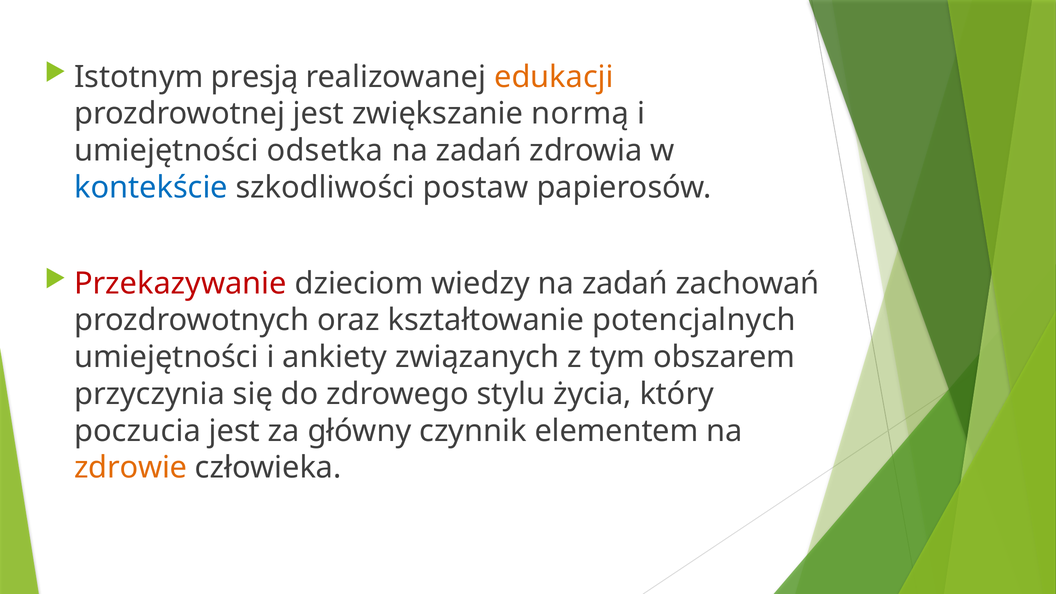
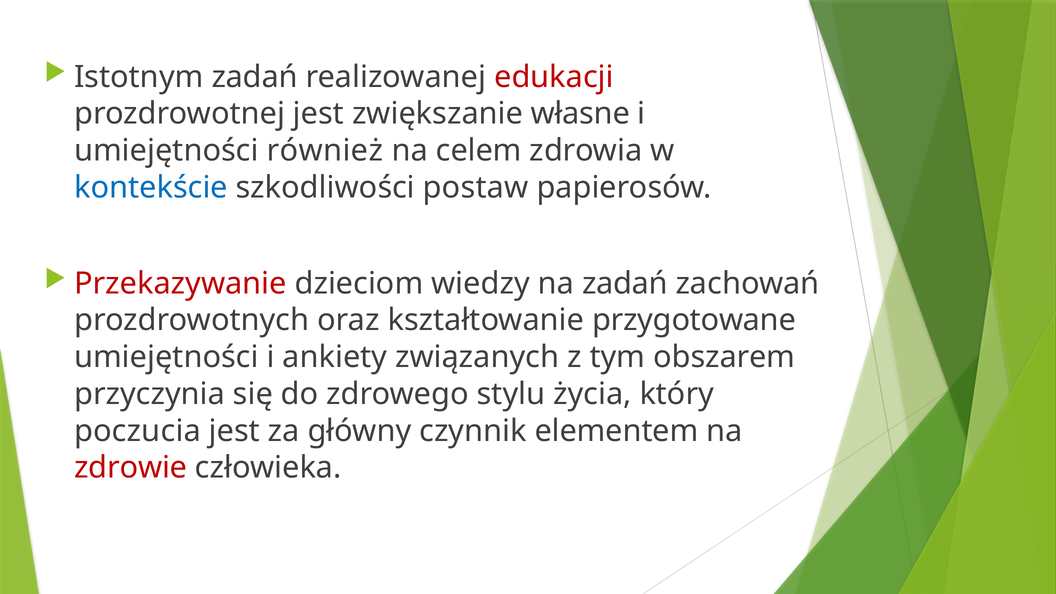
Istotnym presją: presją -> zadań (255, 77)
edukacji colour: orange -> red (554, 77)
normą: normą -> własne (580, 114)
odsetka: odsetka -> również (325, 151)
zadań: zadań -> celem (479, 151)
potencjalnych: potencjalnych -> przygotowane (694, 320)
zdrowie colour: orange -> red (131, 468)
